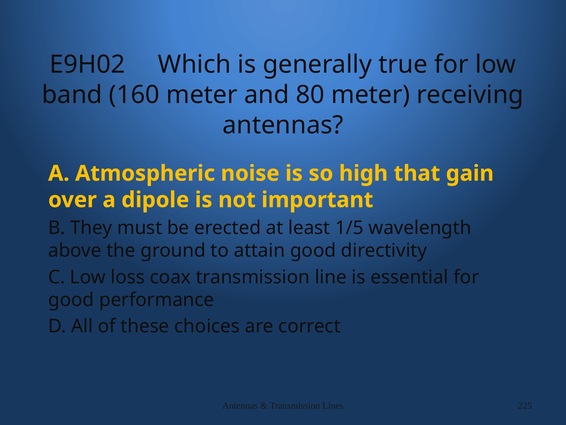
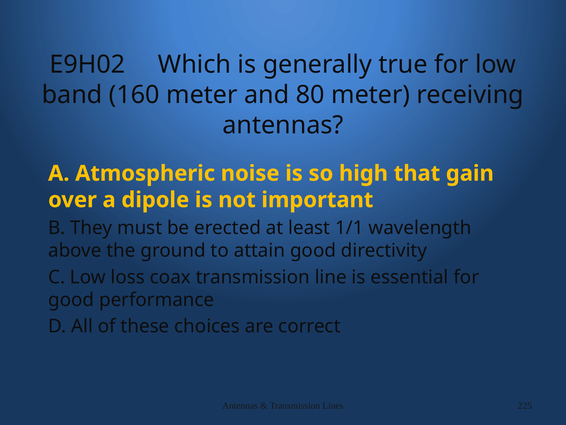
1/5: 1/5 -> 1/1 (349, 228)
